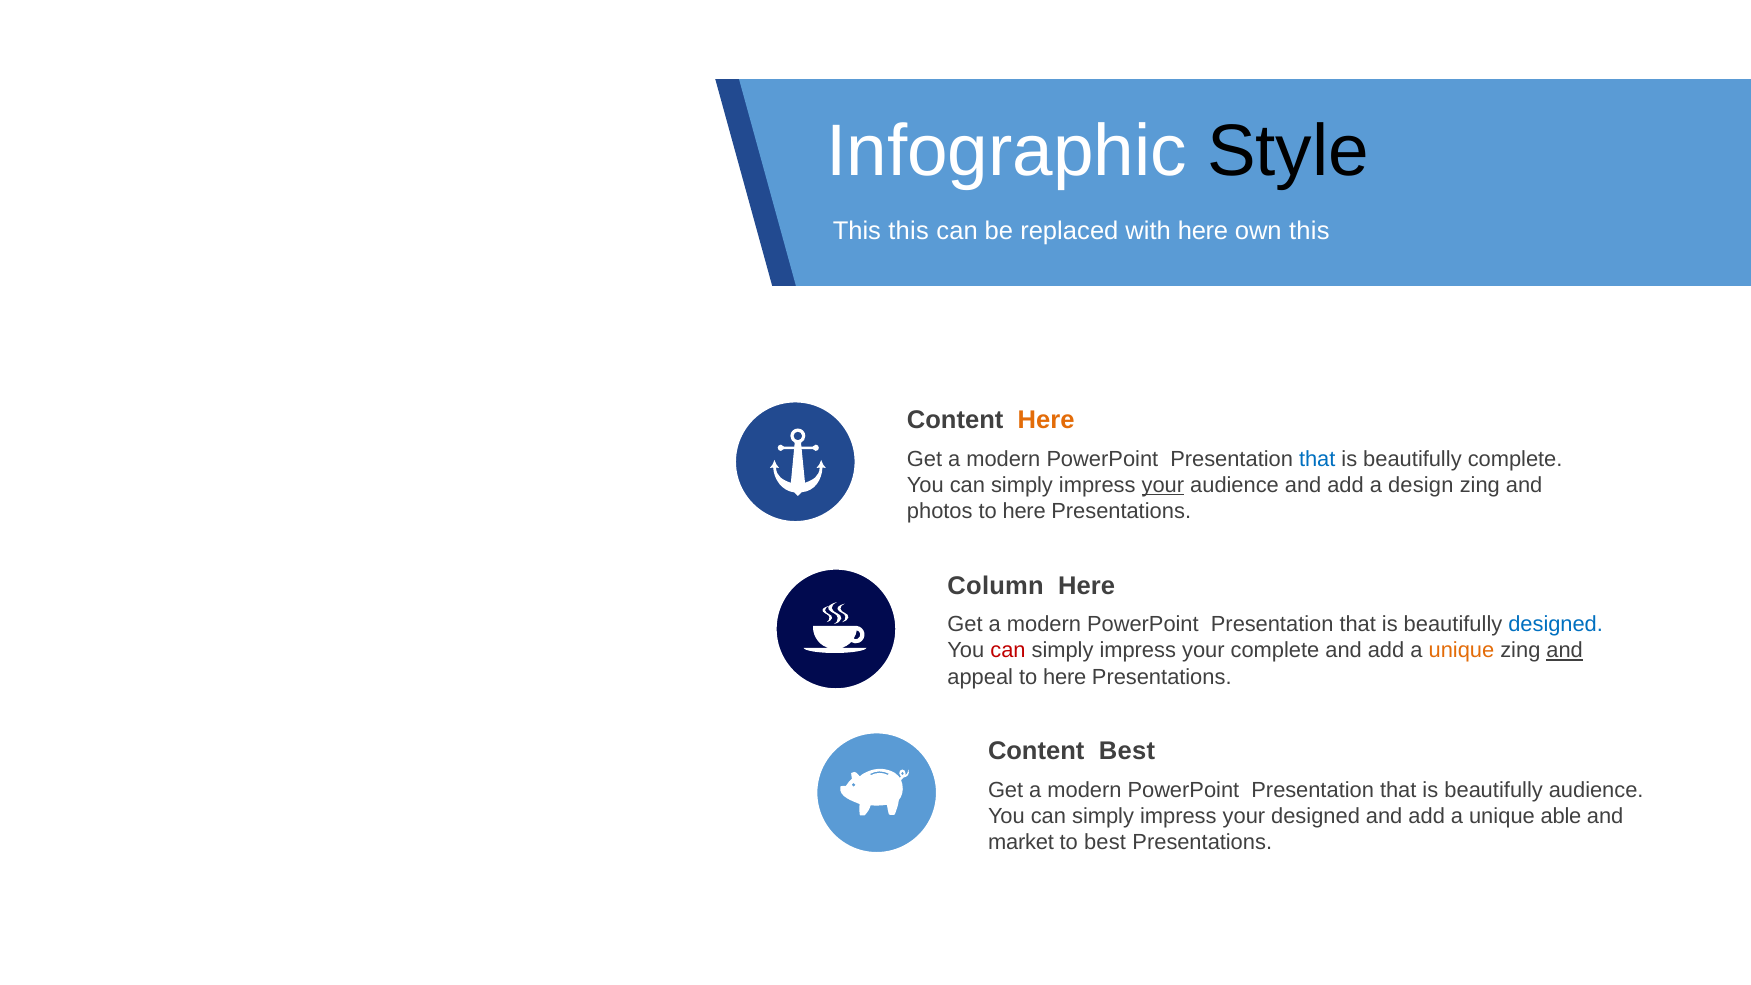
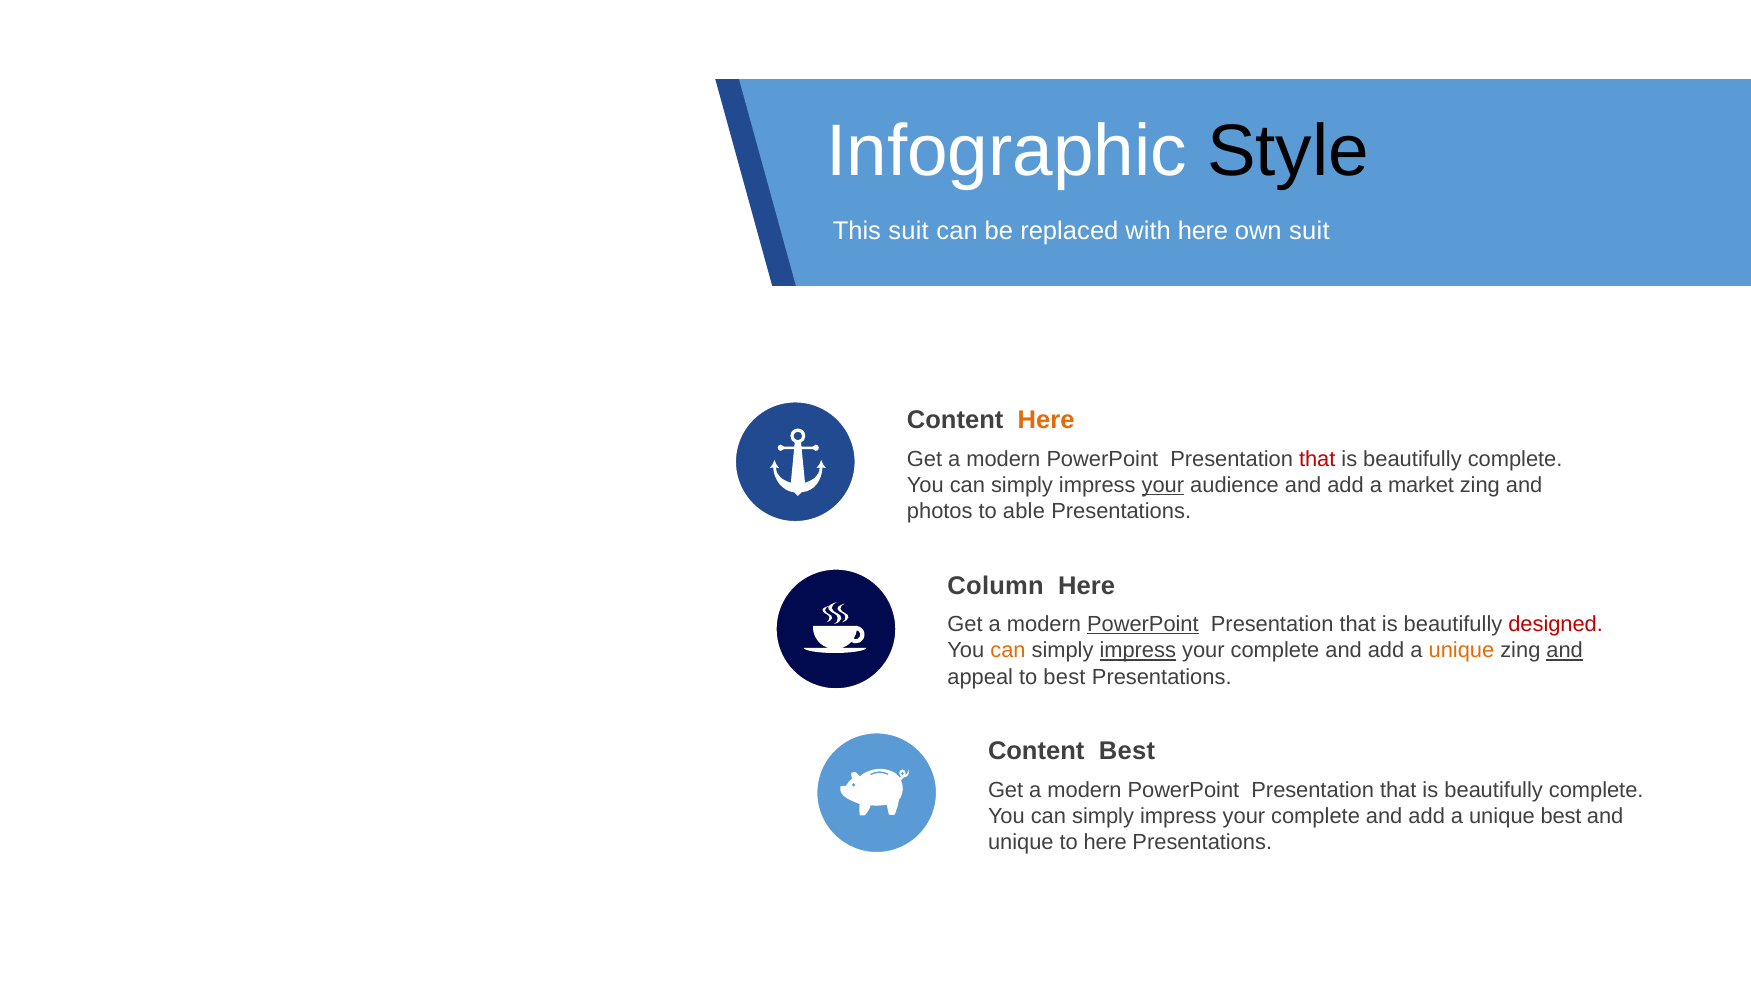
This this: this -> suit (909, 231)
own this: this -> suit (1309, 231)
that colour: blue -> red (1317, 459)
design: design -> market (1421, 485)
here: here -> able (1024, 511)
PowerPoint underline: none -> present (1143, 624)
designed colour: blue -> red (1556, 624)
can colour: red -> orange (1008, 651)
impress underline: none -> present (1138, 651)
appeal to here: here -> best (1064, 677)
audience: audience -> complete (1596, 790)
designed: designed -> complete (1316, 816)
unique able: able -> best (1561, 816)
market: market -> unique (1021, 842)
to best: best -> here (1105, 842)
